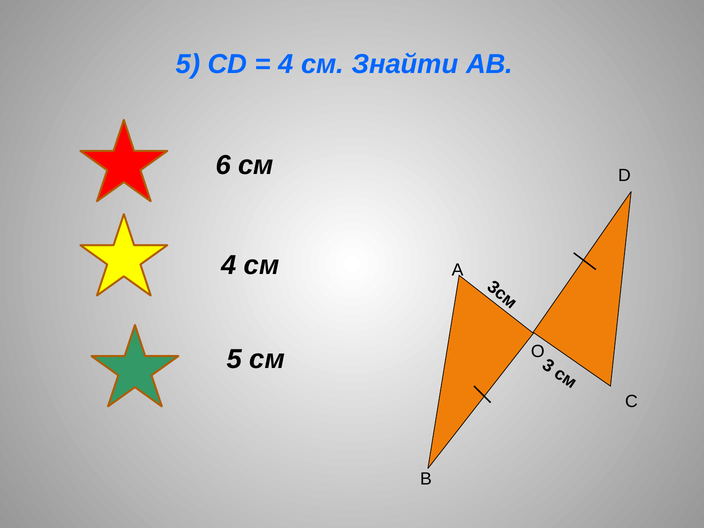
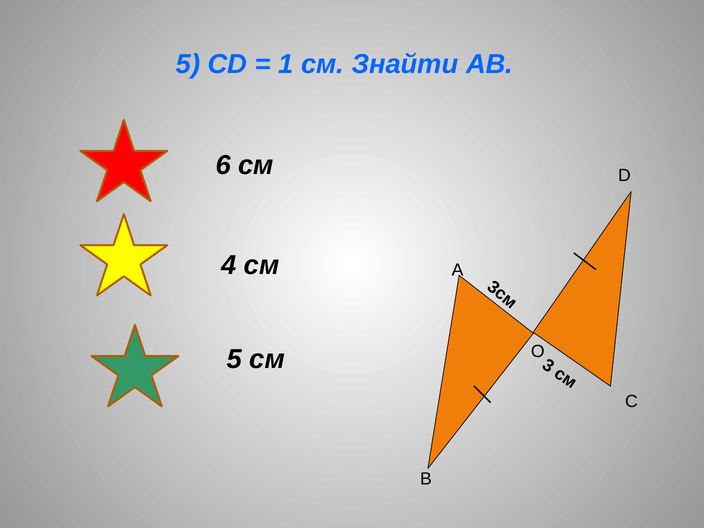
4: 4 -> 1 (286, 64)
